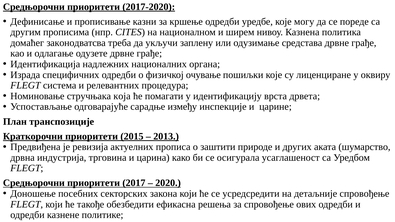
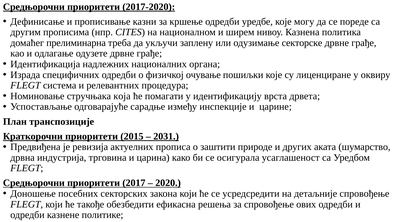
законодватсва: законодватсва -> прелиминарна (76, 43)
средстава: средстава -> секторске (302, 43)
2013: 2013 -> 2031 (166, 136)
